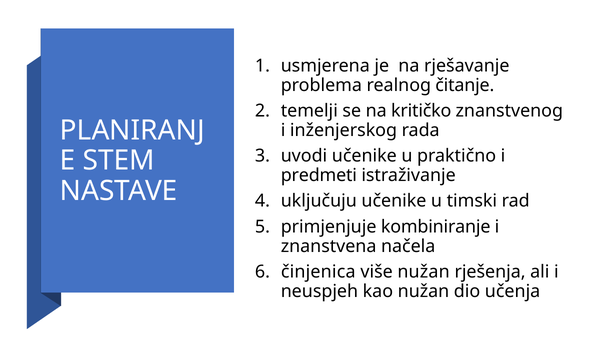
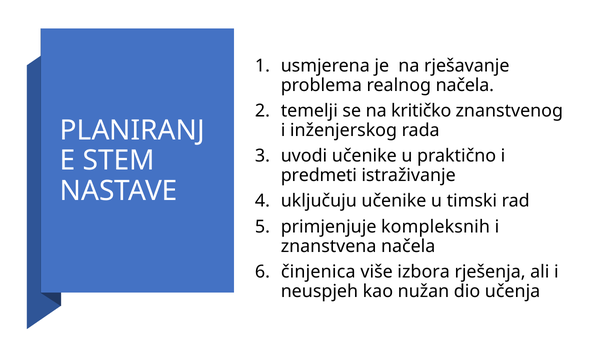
realnog čitanje: čitanje -> načela (465, 85)
kombiniranje: kombiniranje -> kompleksnih (436, 227)
više nužan: nužan -> izbora (424, 272)
